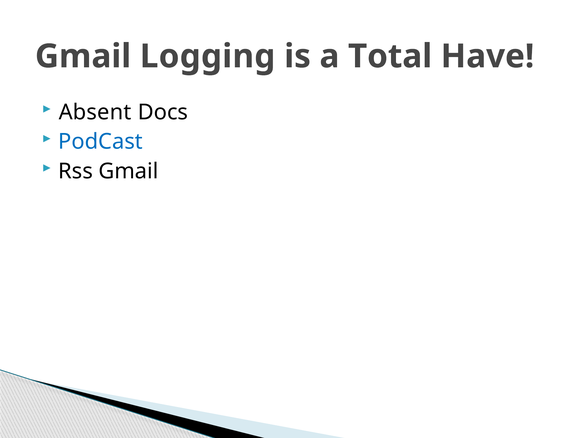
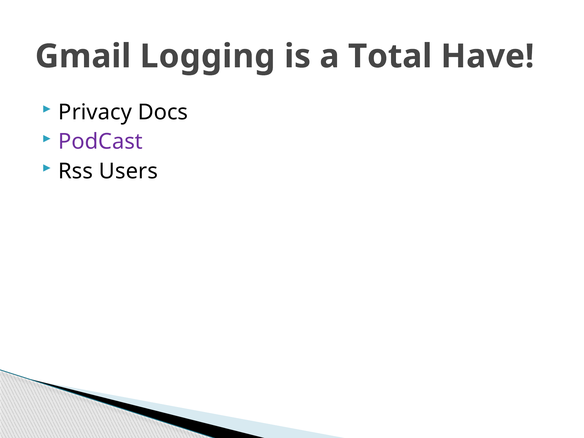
Absent: Absent -> Privacy (95, 112)
PodCast colour: blue -> purple (101, 142)
Rss Gmail: Gmail -> Users (128, 171)
